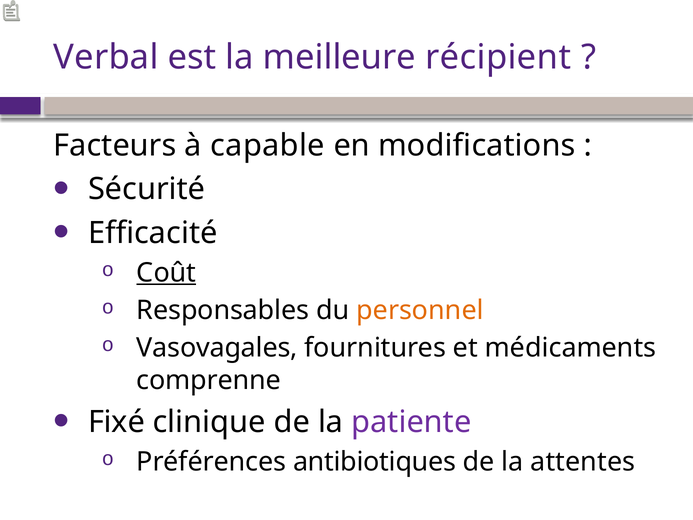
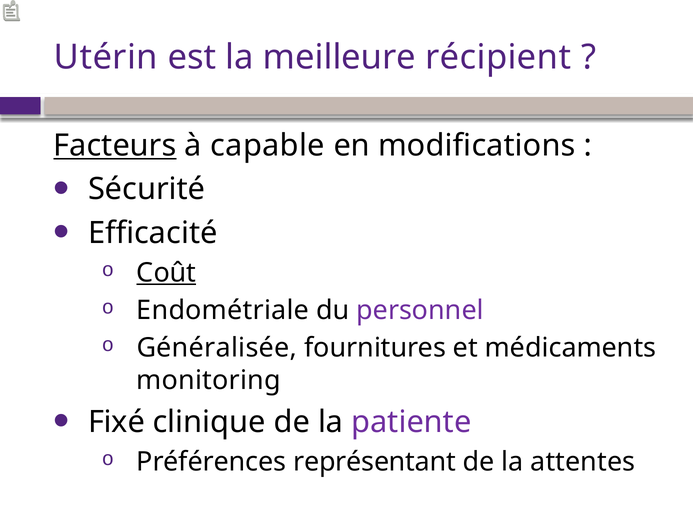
Verbal: Verbal -> Utérin (106, 57)
Facteurs underline: none -> present (115, 145)
Responsables: Responsables -> Endométriale (223, 310)
personnel colour: orange -> purple (420, 310)
Vasovagales: Vasovagales -> Généralisée (217, 348)
comprenne: comprenne -> monitoring (209, 380)
antibiotiques: antibiotiques -> représentant (375, 461)
